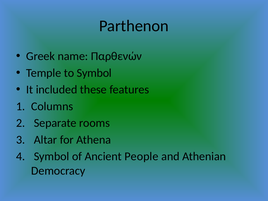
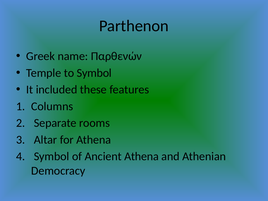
Ancient People: People -> Athena (142, 156)
